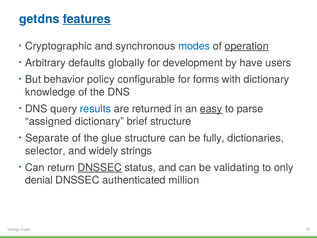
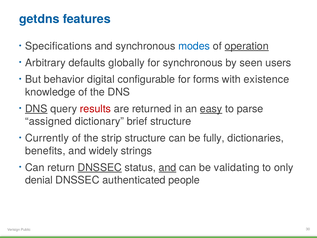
features underline: present -> none (87, 19)
Cryptographic: Cryptographic -> Specifications (59, 46)
for development: development -> synchronous (193, 63)
have: have -> seen (251, 63)
policy: policy -> digital (101, 79)
with dictionary: dictionary -> existence (266, 79)
DNS underline: none -> present (36, 109)
results colour: blue -> red (95, 109)
Separate: Separate -> Currently (47, 138)
glue: glue -> strip (112, 138)
selector: selector -> benefits (45, 151)
and underline: none -> present (167, 167)
million: million -> people (184, 180)
